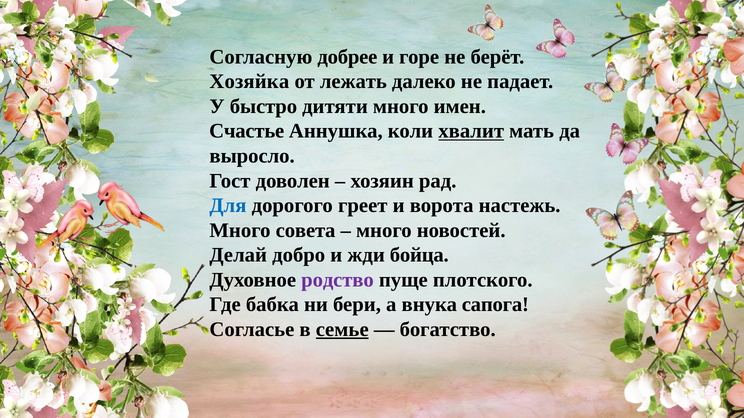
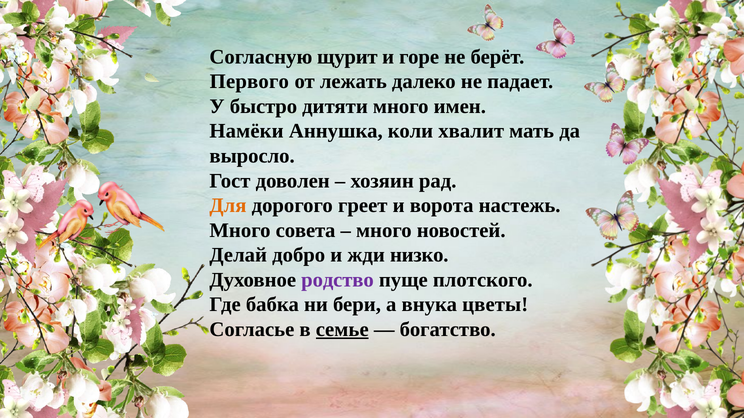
добрее: добрее -> щурит (347, 57)
Хозяйка: Хозяйка -> Первого (249, 82)
Счастье: Счастье -> Намёки (247, 131)
хвалит underline: present -> none (471, 131)
Для colour: blue -> orange (228, 206)
бойца: бойца -> низко (419, 255)
сапога: сапога -> цветы (495, 305)
